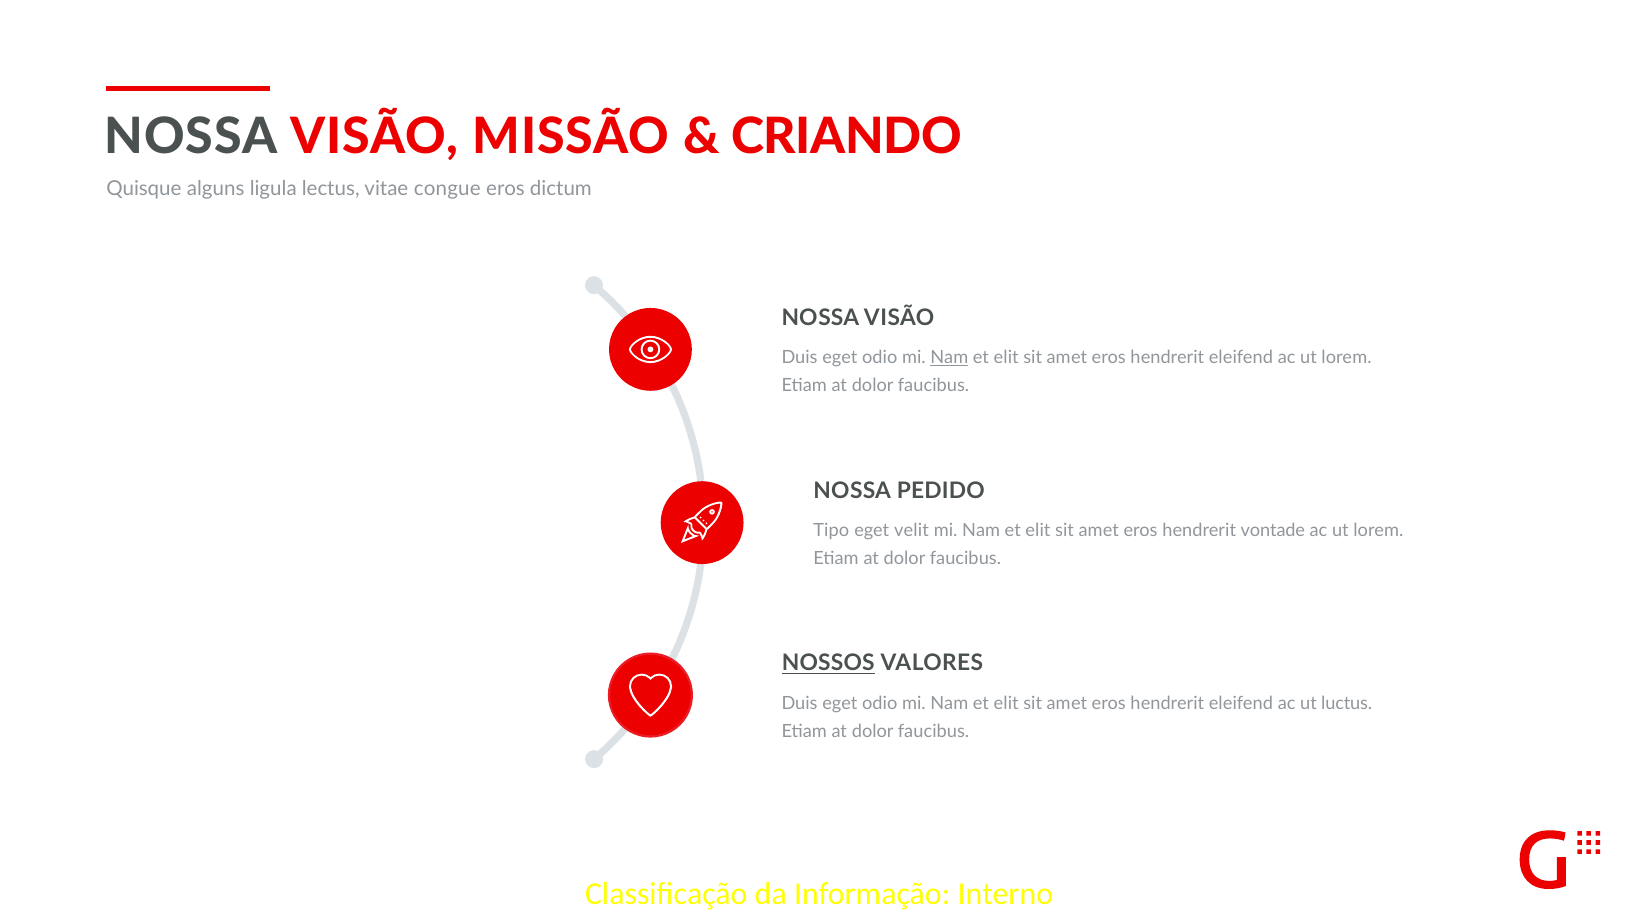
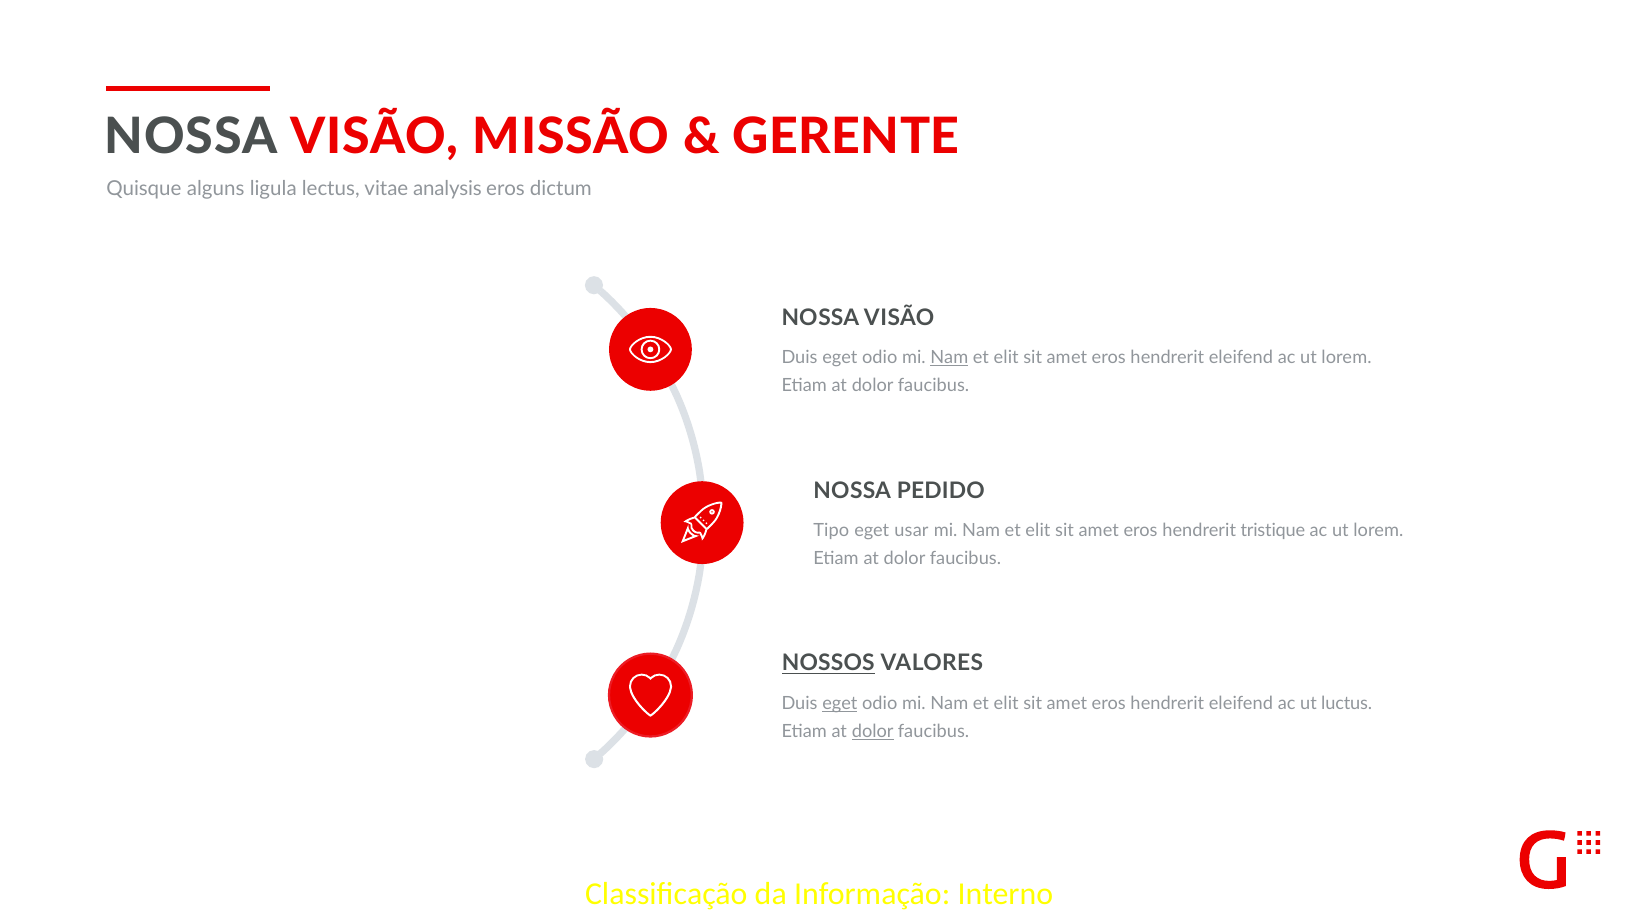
CRIANDO: CRIANDO -> GERENTE (846, 137)
congue: congue -> analysis (447, 188)
velit: velit -> usar (911, 530)
vontade: vontade -> tristique (1273, 530)
eget underline: none -> present (840, 703)
dolor underline: none -> present (873, 732)
